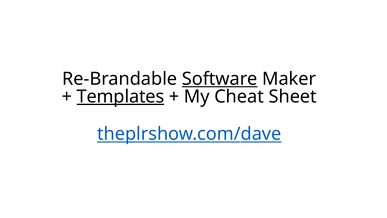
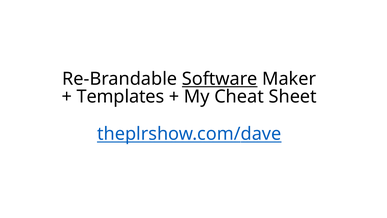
Templates underline: present -> none (120, 96)
